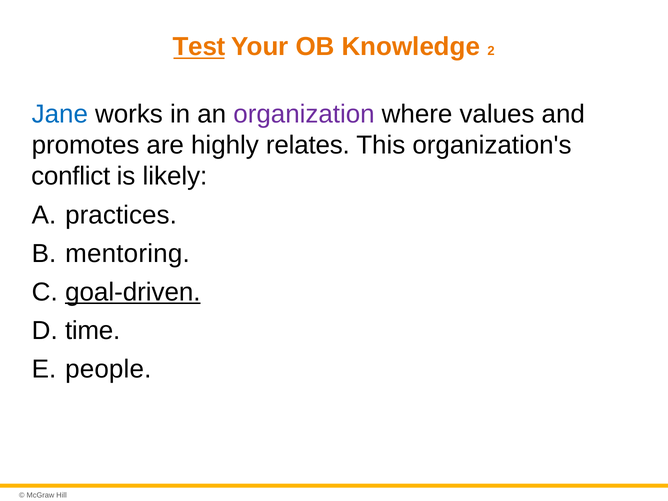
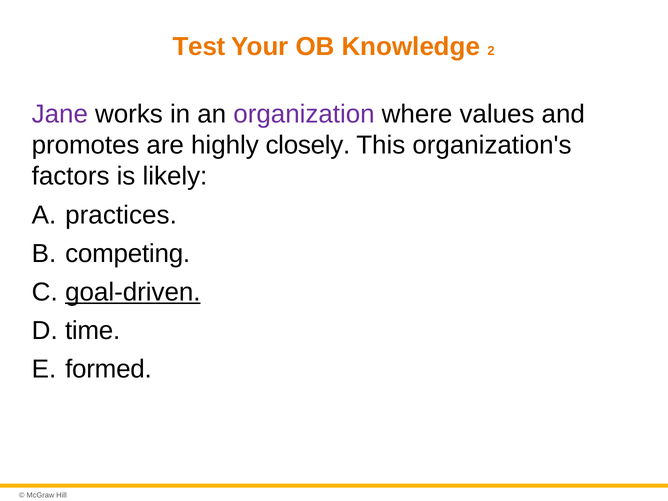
Test underline: present -> none (199, 47)
Jane colour: blue -> purple (60, 114)
relates: relates -> closely (308, 145)
conflict: conflict -> factors (71, 176)
mentoring: mentoring -> competing (128, 254)
people: people -> formed (108, 369)
